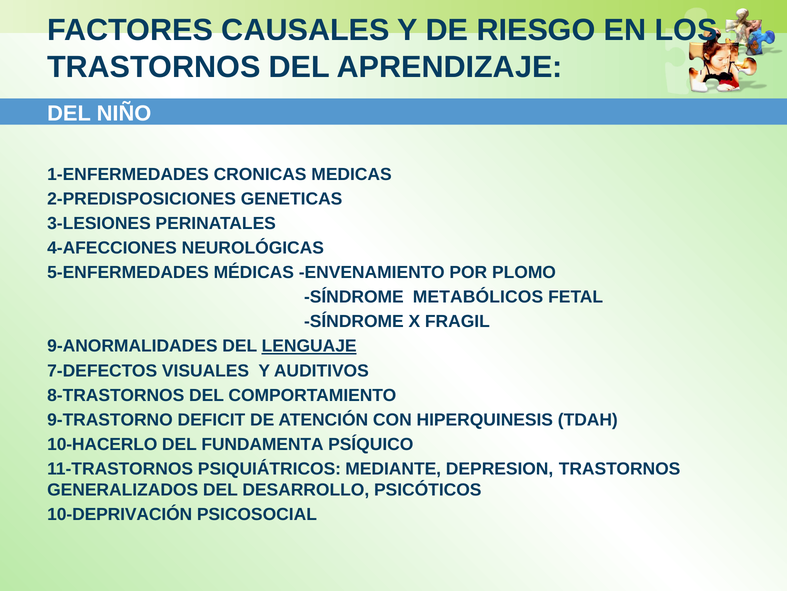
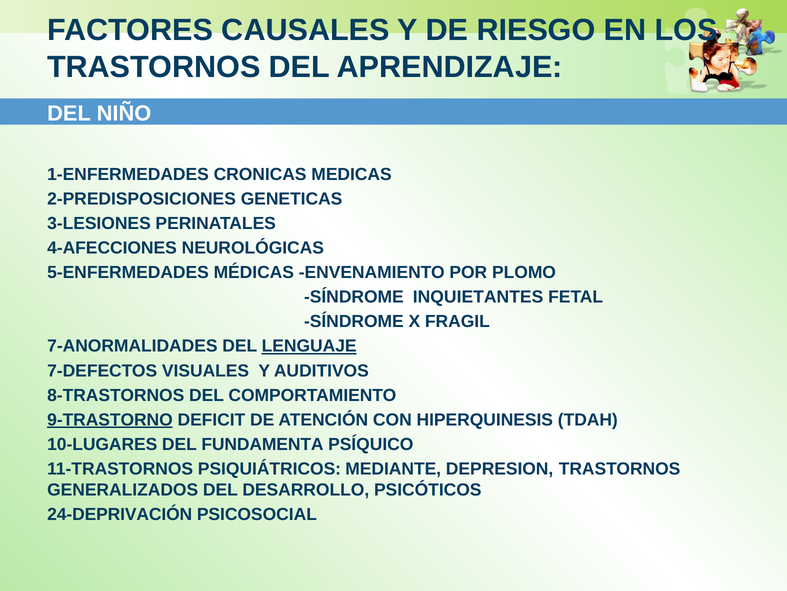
METABÓLICOS: METABÓLICOS -> INQUIETANTES (478, 297)
9-ANORMALIDADES: 9-ANORMALIDADES -> 7-ANORMALIDADES (132, 346)
9-TRASTORNO underline: none -> present (110, 419)
10-HACERLO: 10-HACERLO -> 10-LUGARES (102, 444)
10-DEPRIVACIÓN: 10-DEPRIVACIÓN -> 24-DEPRIVACIÓN (120, 514)
